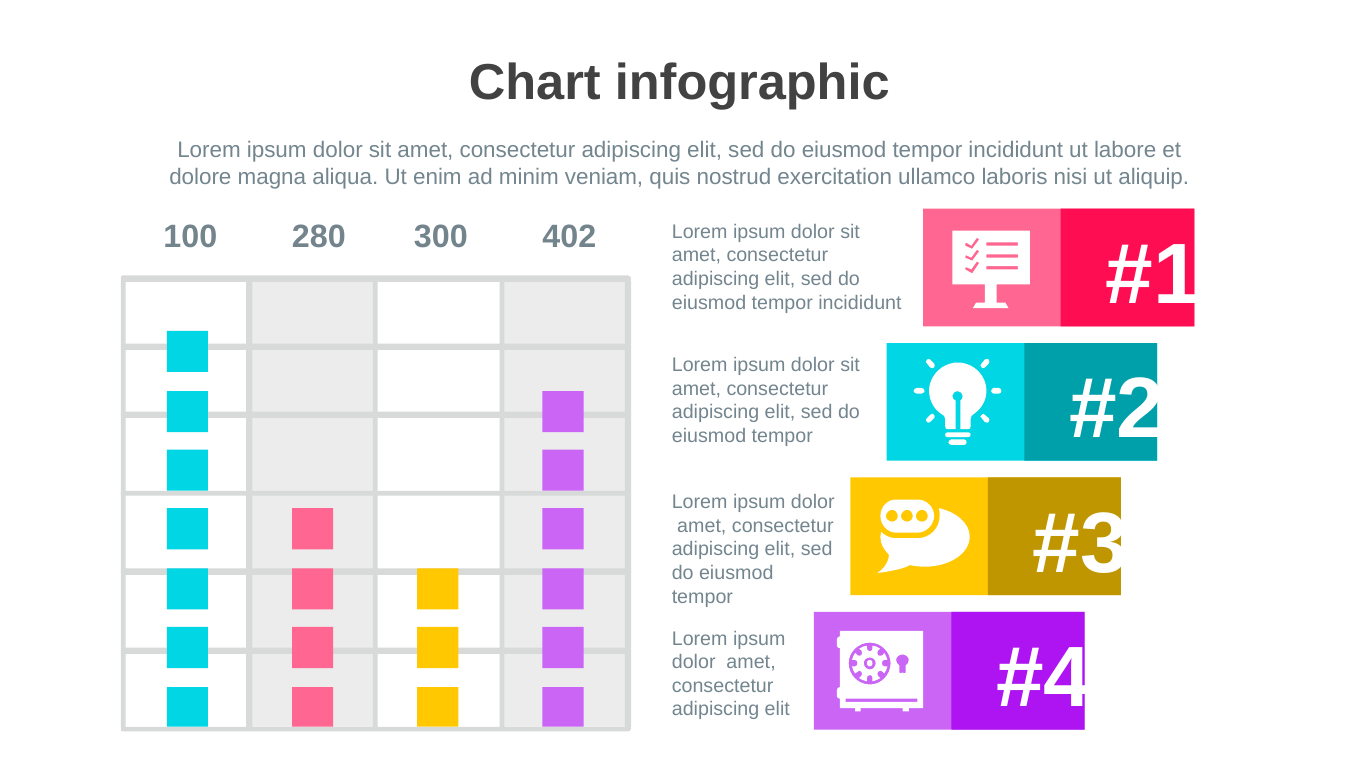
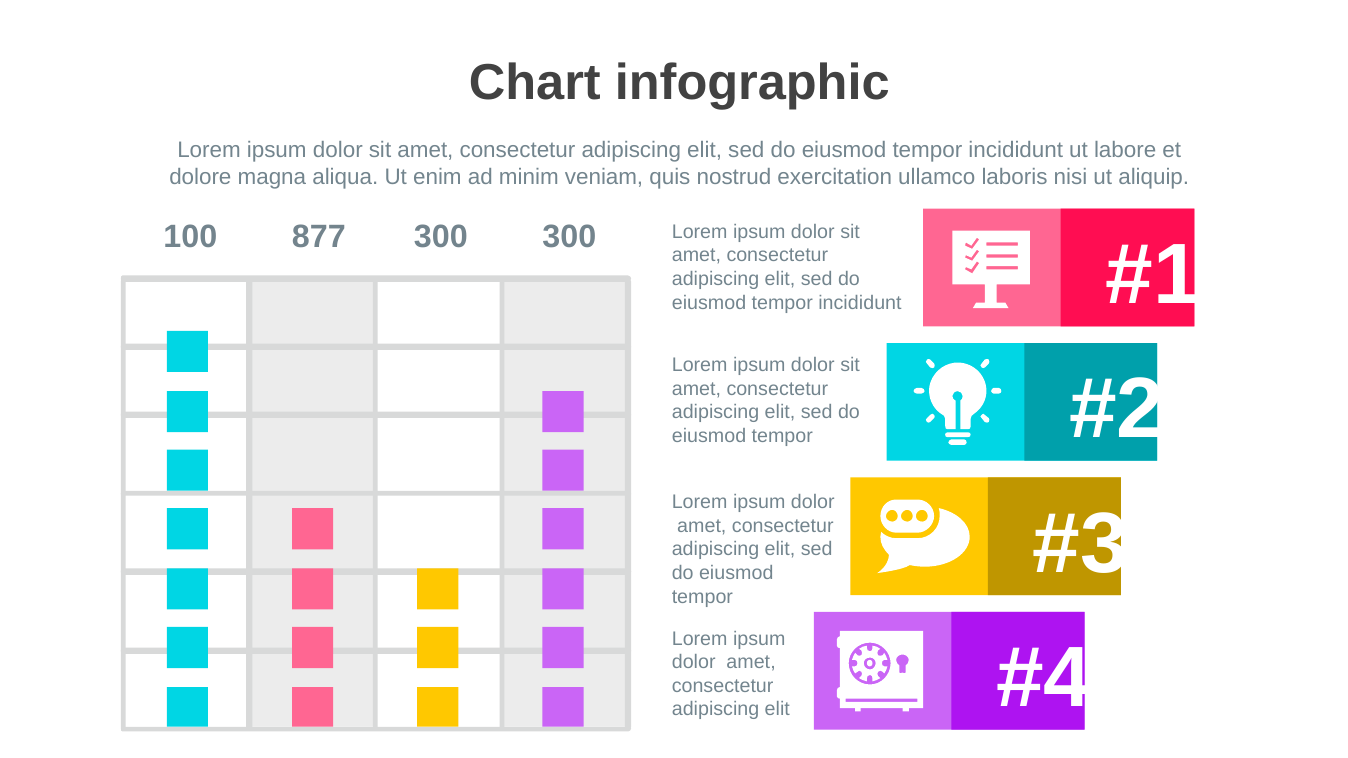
280: 280 -> 877 (319, 237)
300 402: 402 -> 300 (569, 237)
